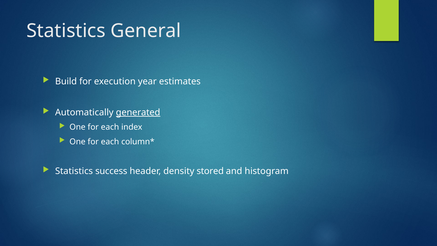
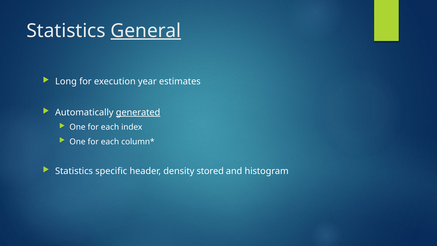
General underline: none -> present (146, 31)
Build: Build -> Long (66, 81)
success: success -> specific (111, 171)
